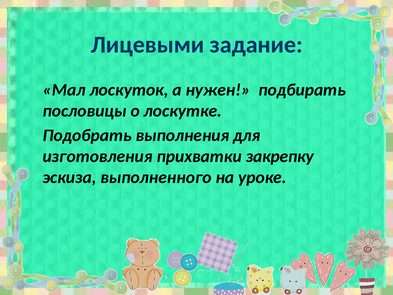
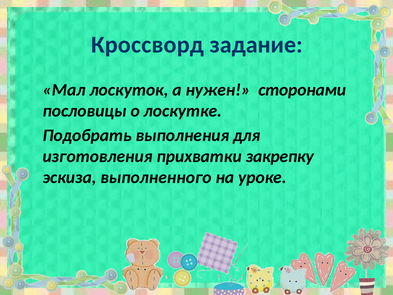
Лицевыми: Лицевыми -> Кроссворд (147, 45)
подбирать: подбирать -> сторонами (302, 90)
